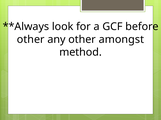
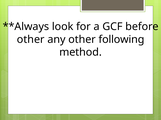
amongst: amongst -> following (121, 40)
